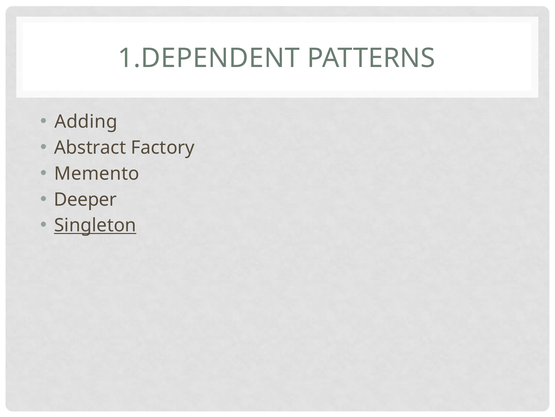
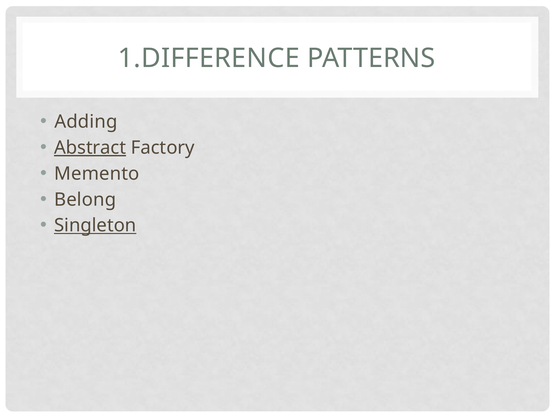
1.DEPENDENT: 1.DEPENDENT -> 1.DIFFERENCE (209, 58)
Abstract underline: none -> present (90, 147)
Deeper: Deeper -> Belong (85, 199)
